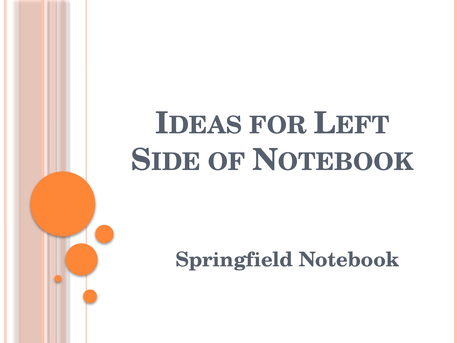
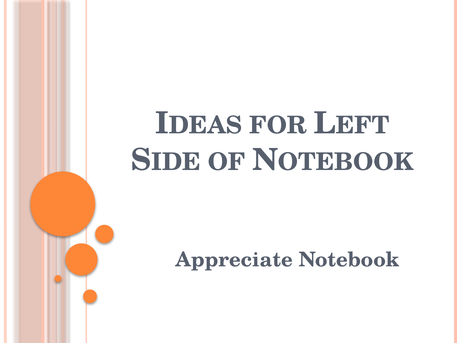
Springfield: Springfield -> Appreciate (234, 260)
